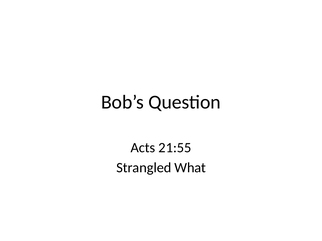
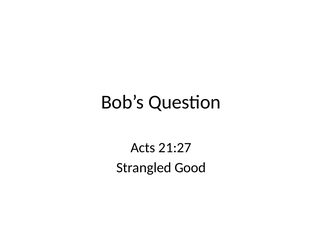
21:55: 21:55 -> 21:27 (175, 148)
What: What -> Good (190, 168)
